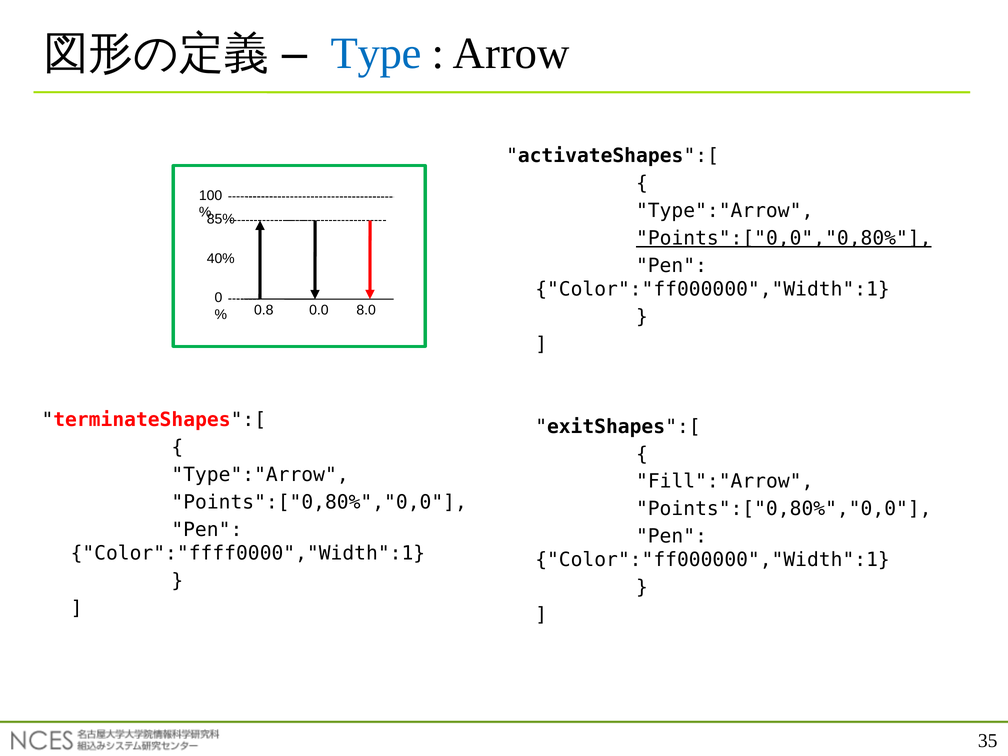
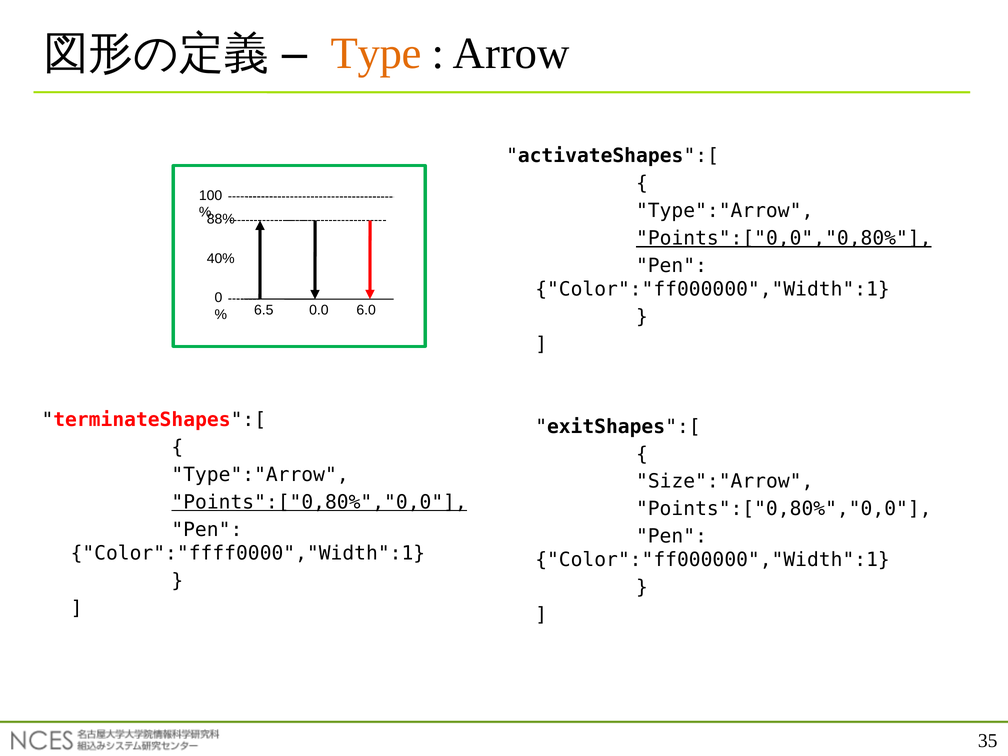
Type colour: blue -> orange (376, 54)
85%: 85% -> 88% (221, 219)
0.8: 0.8 -> 6.5 (264, 310)
8.0: 8.0 -> 6.0 (366, 310)
Fill":"Arrow: Fill":"Arrow -> Size":"Arrow (725, 481)
Points":["0,80%","0,0 underline: none -> present (319, 502)
